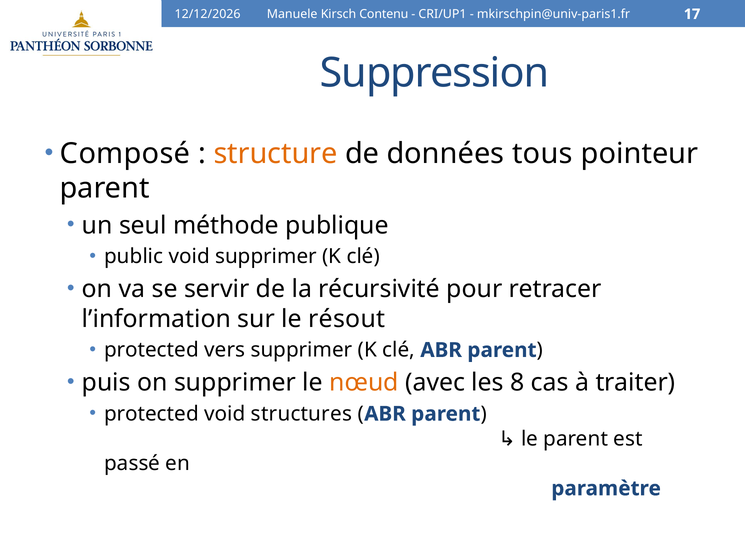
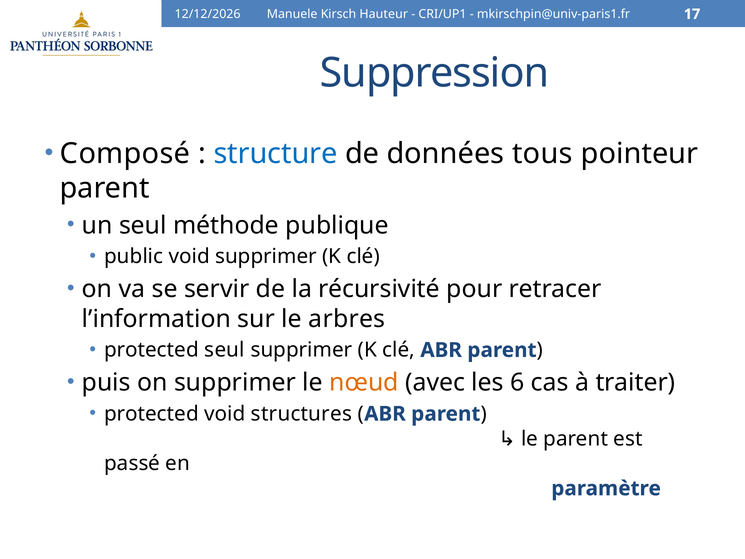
Contenu: Contenu -> Hauteur (384, 14)
structure colour: orange -> blue (276, 154)
résout: résout -> arbres (347, 319)
protected vers: vers -> seul (225, 350)
8: 8 -> 6 (517, 383)
